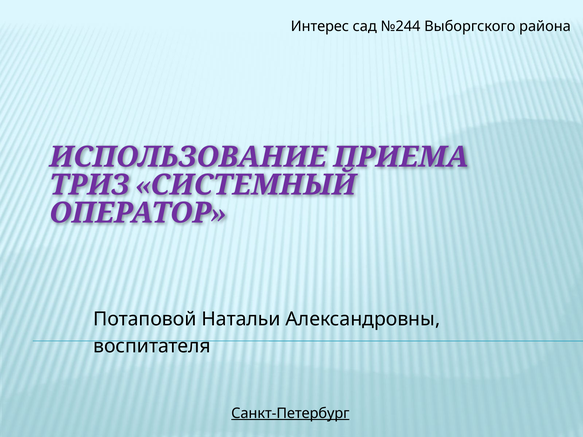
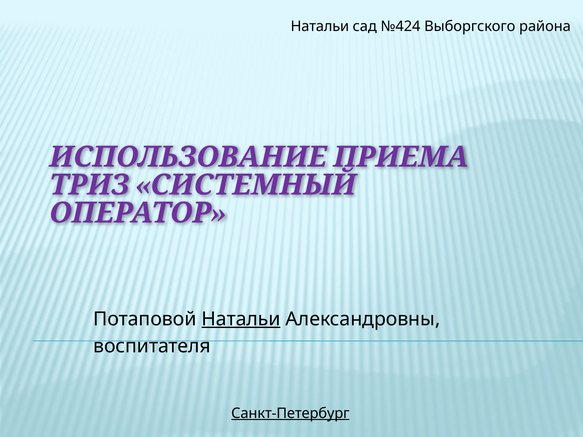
Интерес: Интерес -> Натальи (320, 26)
№244: №244 -> №424 (400, 26)
Натальи underline: none -> present (241, 319)
